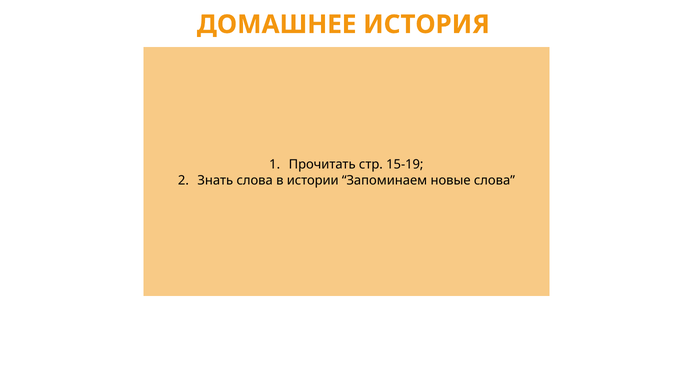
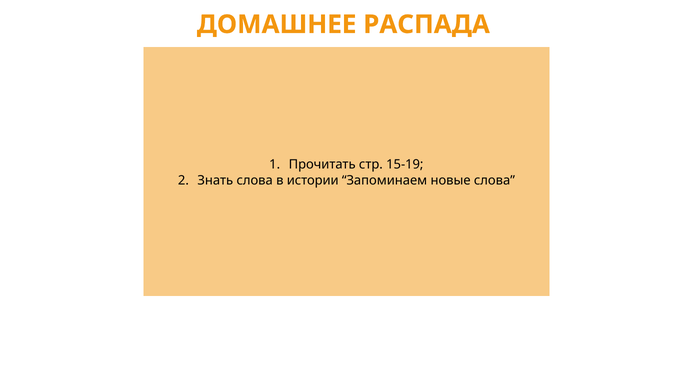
ИСТОРИЯ: ИСТОРИЯ -> РАСПАДА (427, 24)
